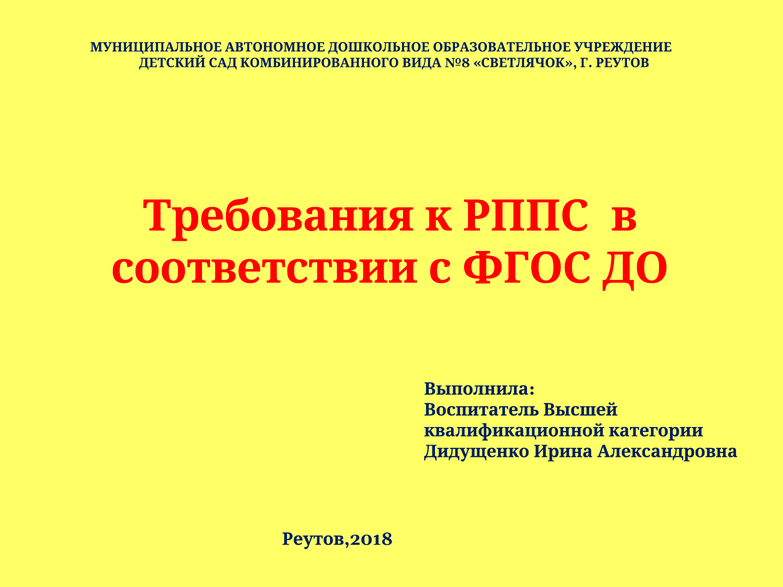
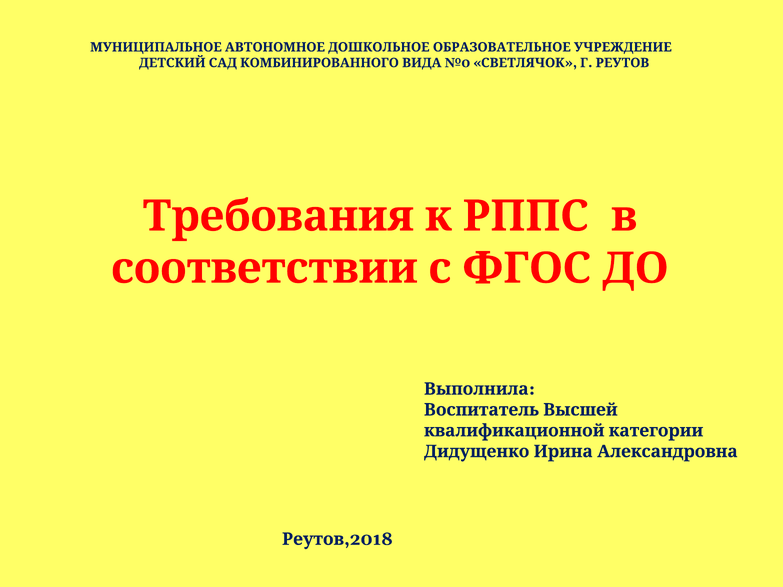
№8: №8 -> №0 (457, 63)
